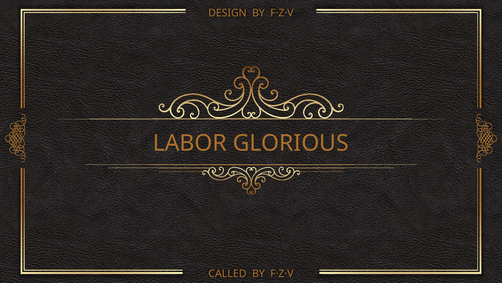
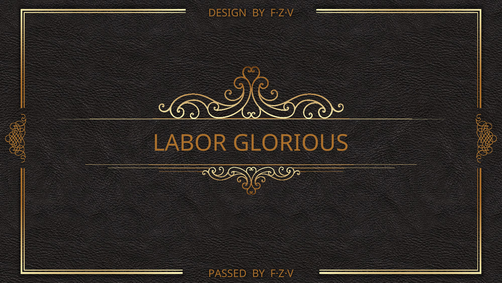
CALLED: CALLED -> PASSED (227, 273)
